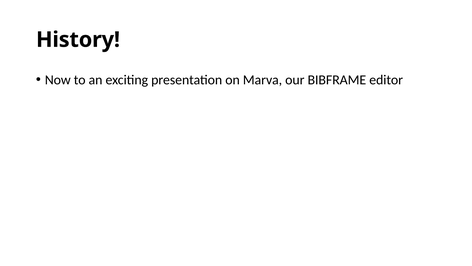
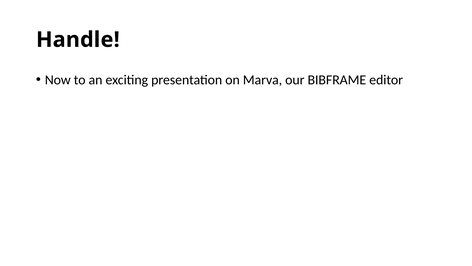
History: History -> Handle (78, 40)
